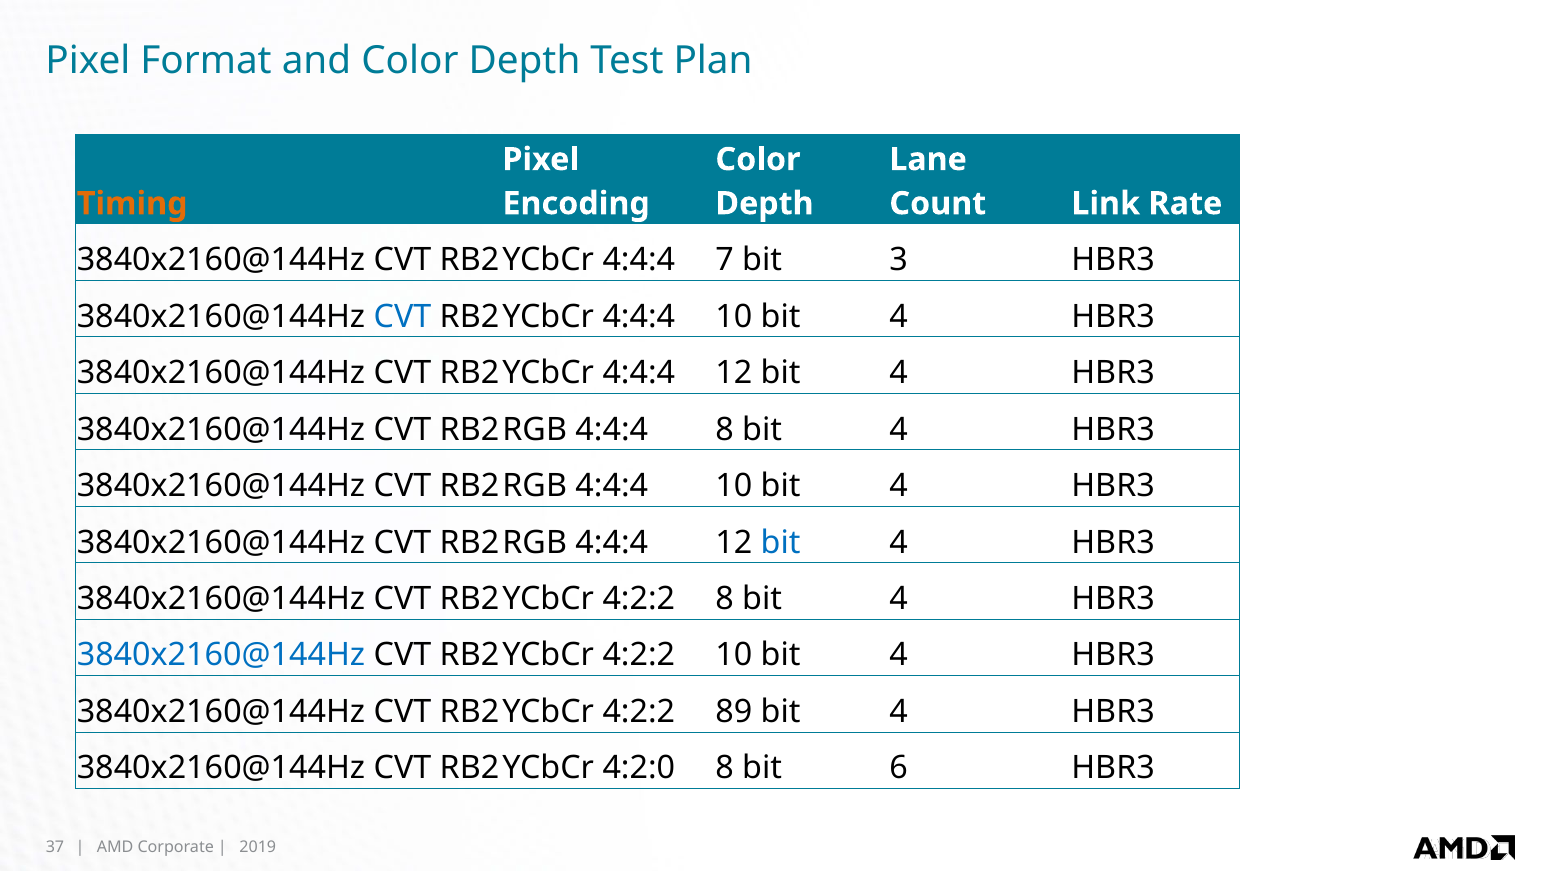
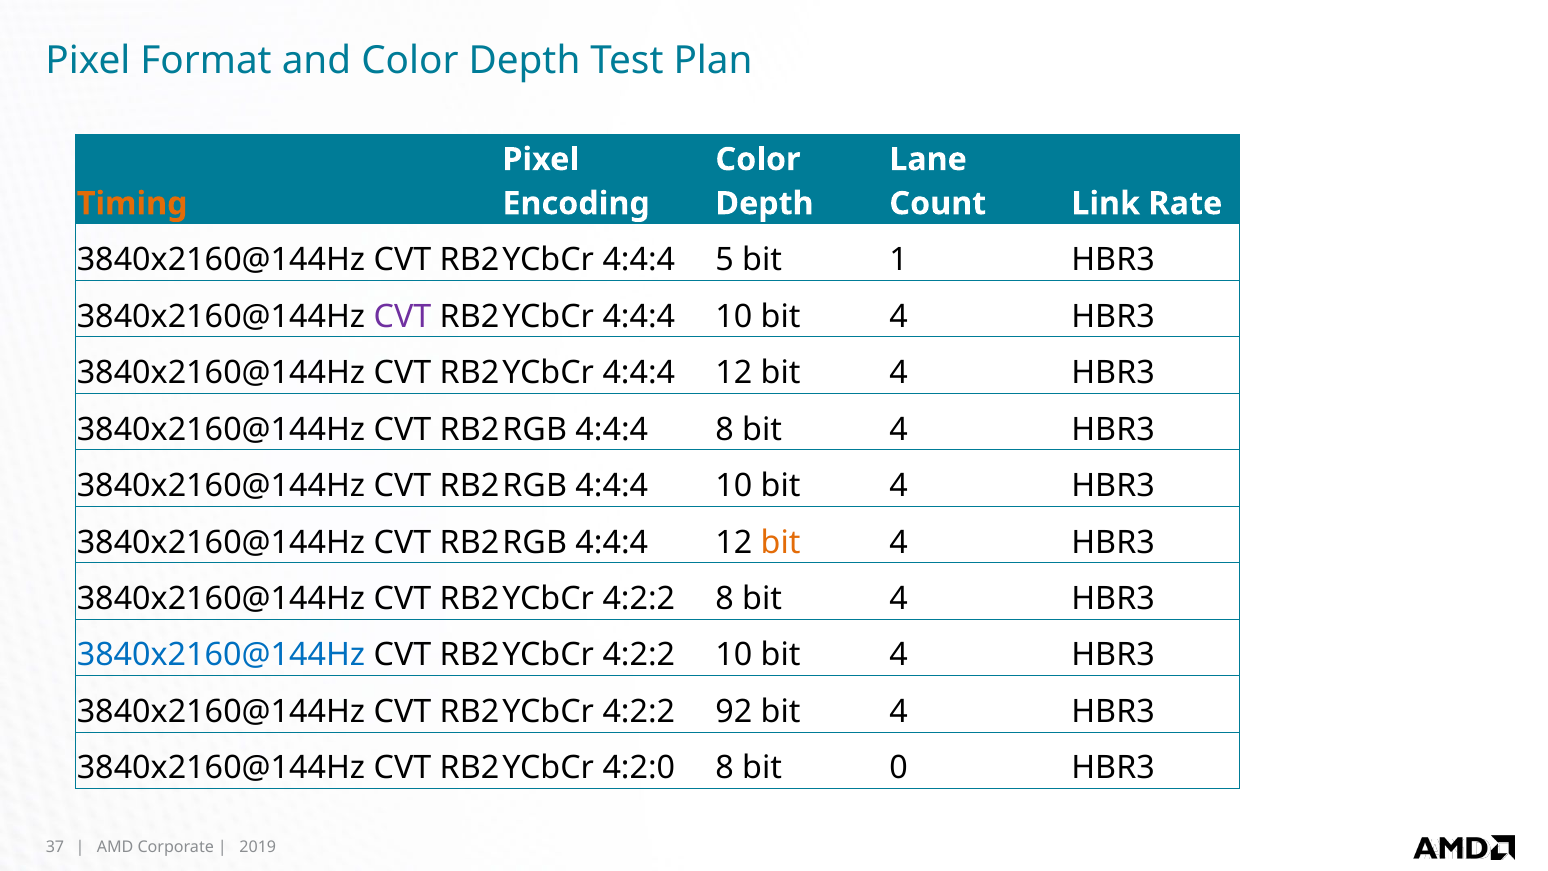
7: 7 -> 5 (725, 260)
3: 3 -> 1 (899, 260)
CVT colour: blue -> purple (402, 316)
bit colour: blue -> orange (781, 542)
89: 89 -> 92 (734, 712)
6: 6 -> 0 (899, 768)
